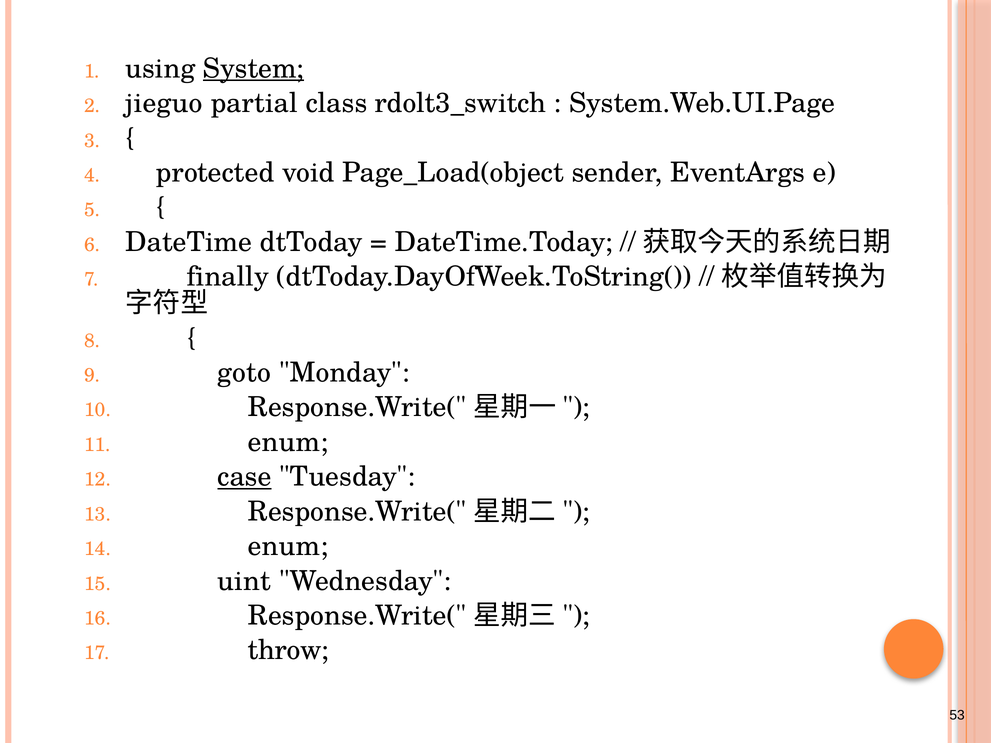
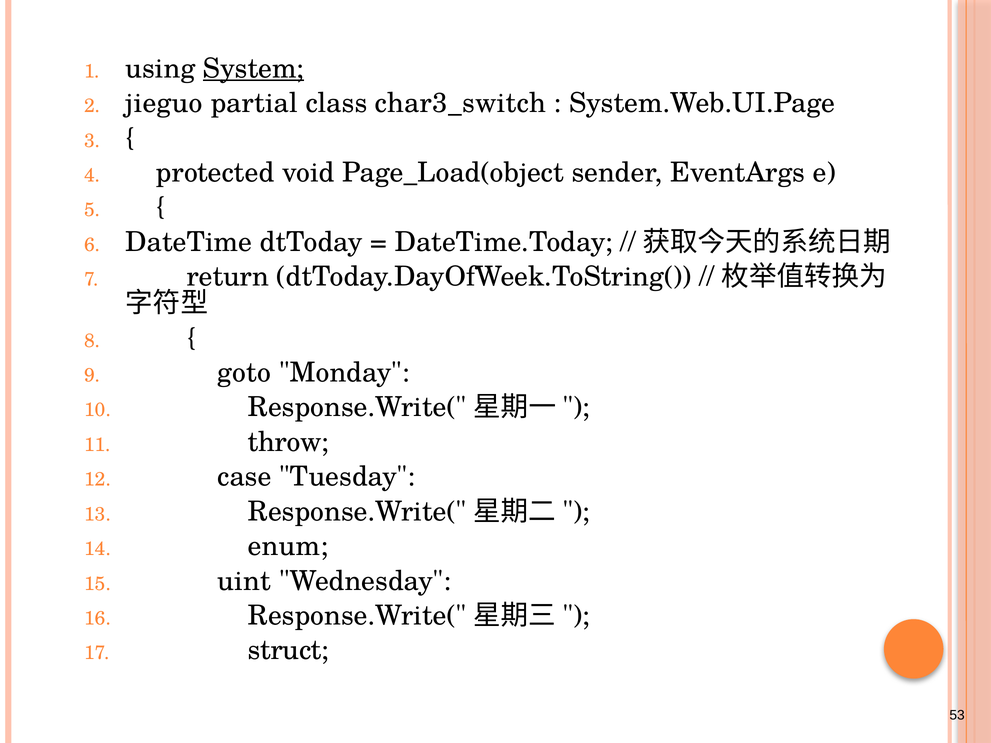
rdolt3_switch: rdolt3_switch -> char3_switch (460, 103)
finally: finally -> return (228, 277)
enum: enum -> throw (288, 442)
case underline: present -> none (244, 477)
throw: throw -> struct (288, 651)
